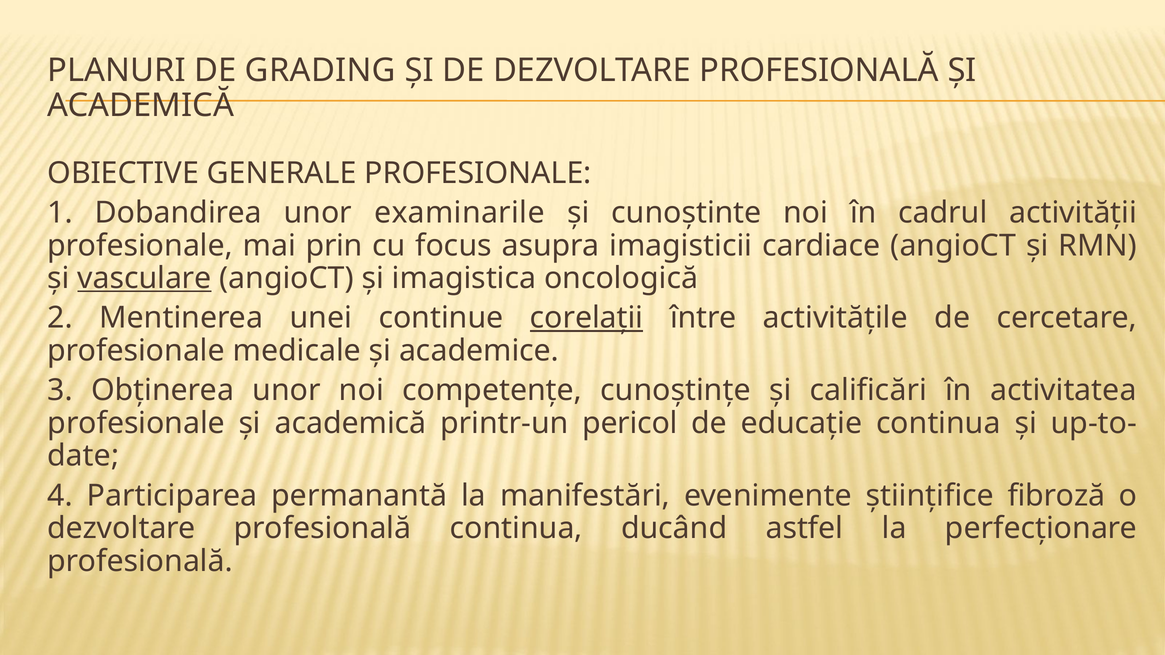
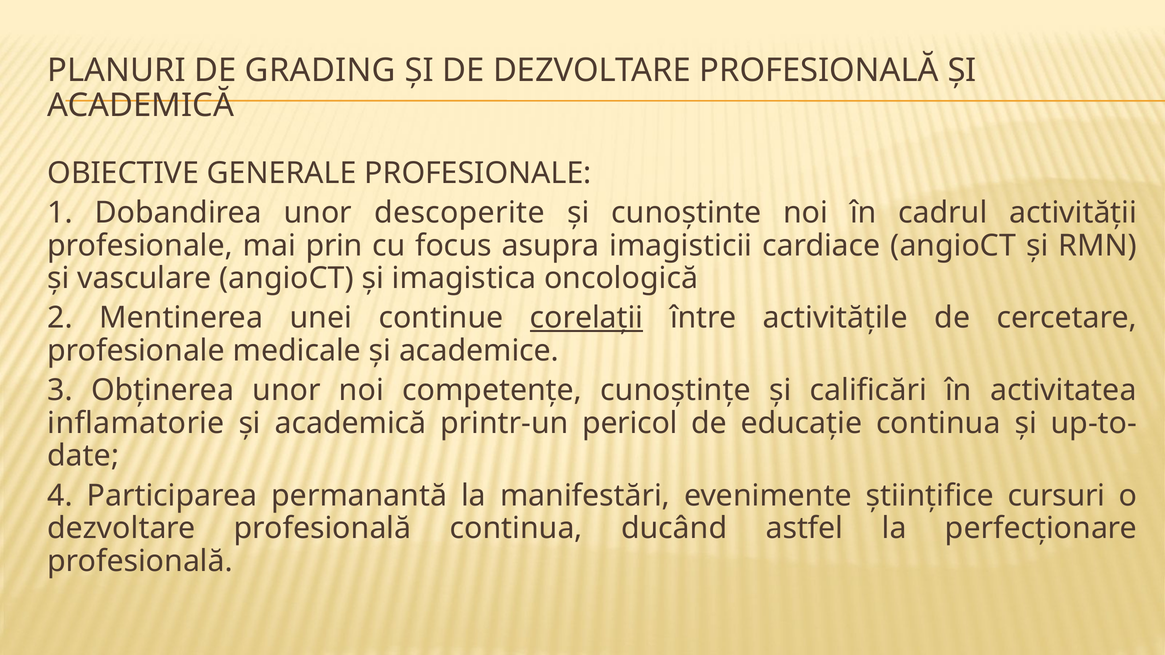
examinarile: examinarile -> descoperite (459, 213)
vasculare underline: present -> none (144, 278)
profesionale: profesionale -> inflamatorie (136, 423)
fibroză: fibroză -> cursuri (1056, 496)
